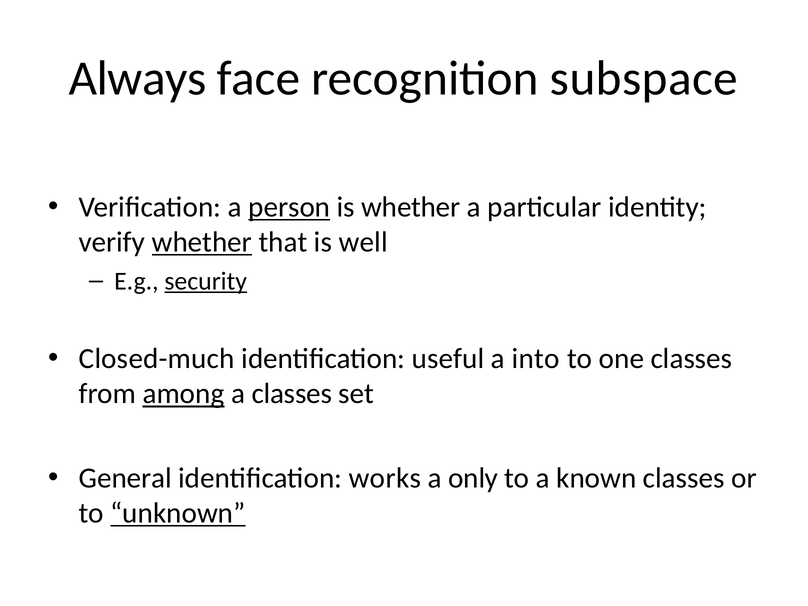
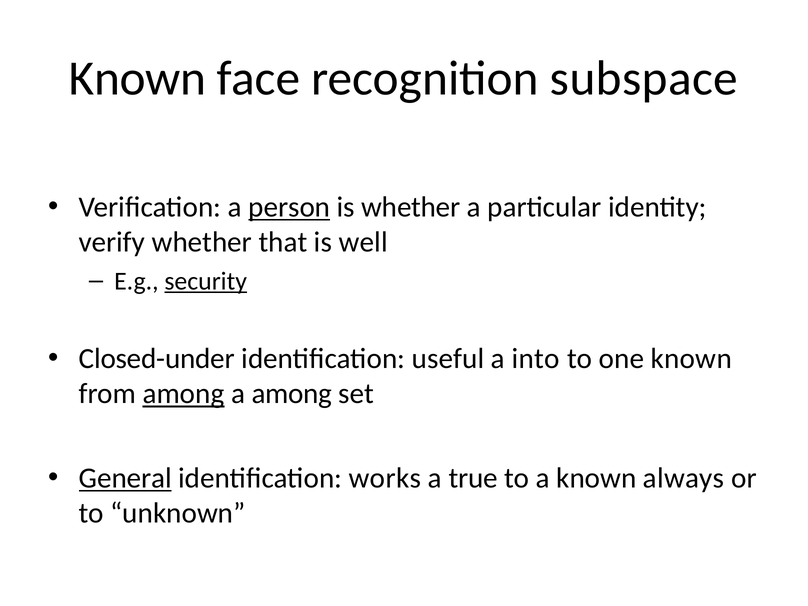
Always: Always -> Known (138, 78)
whether underline: present -> none (202, 242)
Closed-much: Closed-much -> Closed-under (157, 359)
one classes: classes -> known (691, 359)
a classes: classes -> among (292, 394)
General underline: none -> present (125, 478)
only: only -> true (473, 478)
known classes: classes -> always (684, 478)
unknown underline: present -> none (178, 513)
